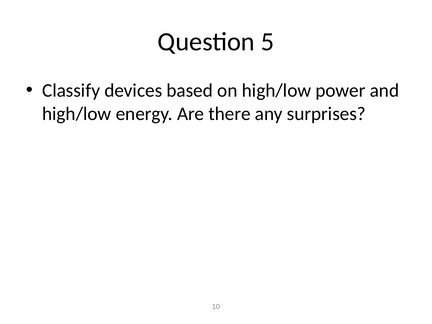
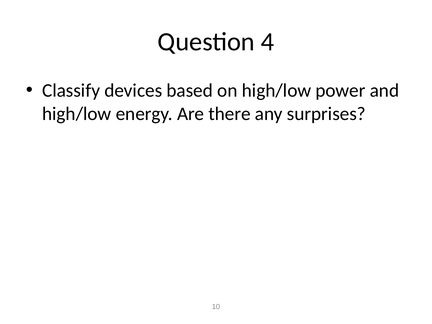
5: 5 -> 4 (267, 42)
